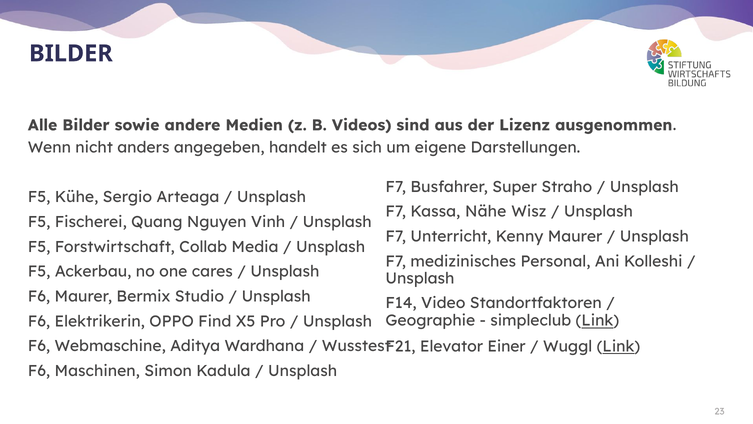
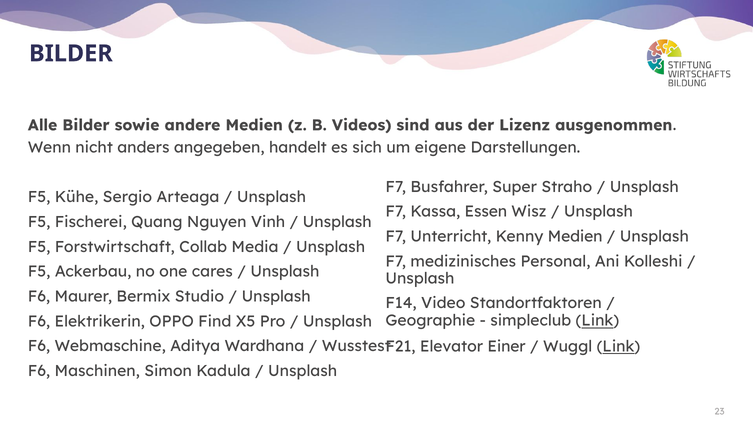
Nähe: Nähe -> Essen (486, 212)
Kenny Maurer: Maurer -> Medien (575, 236)
